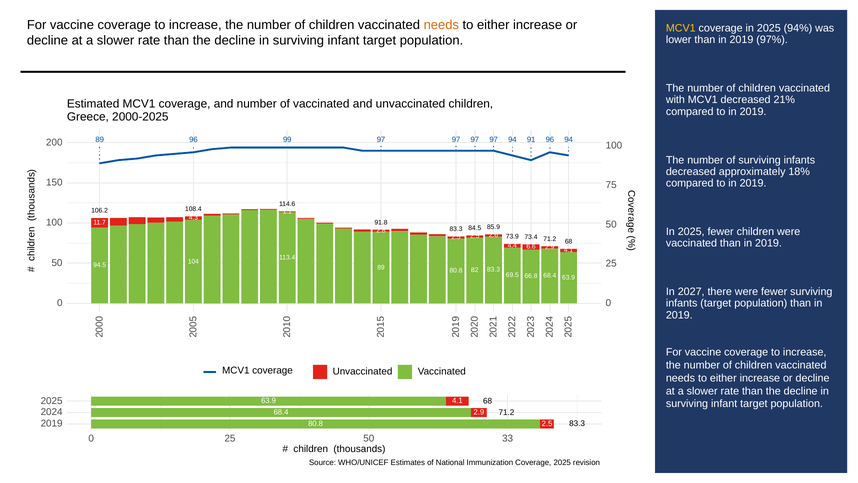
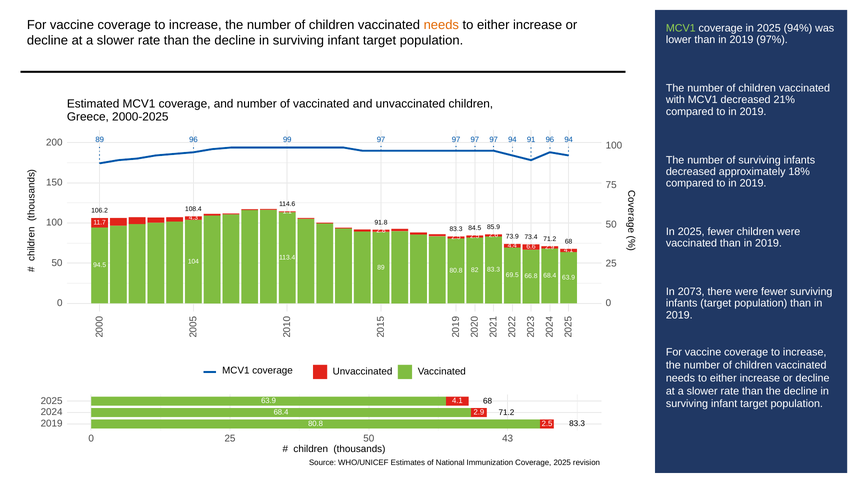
MCV1 colour: yellow -> light green (681, 28)
2027: 2027 -> 2073 (691, 292)
33: 33 -> 43 (508, 438)
